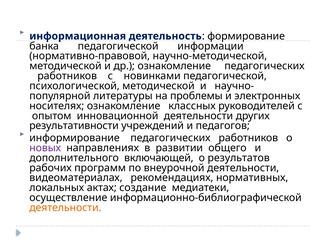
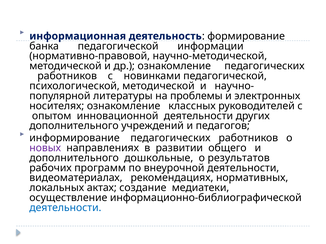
результативности: результативности -> дополнительного (74, 126)
включающей: включающей -> дошкольные (159, 158)
деятельности colour: orange -> blue (65, 208)
